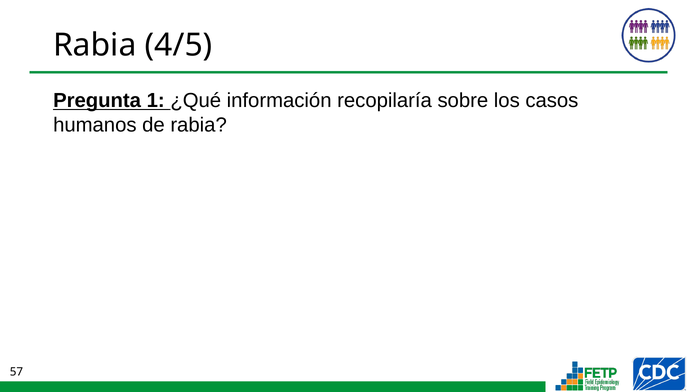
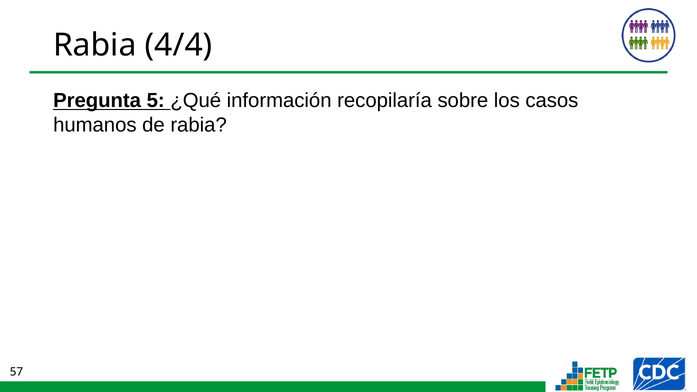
4/5: 4/5 -> 4/4 (179, 45)
1: 1 -> 5 (156, 101)
